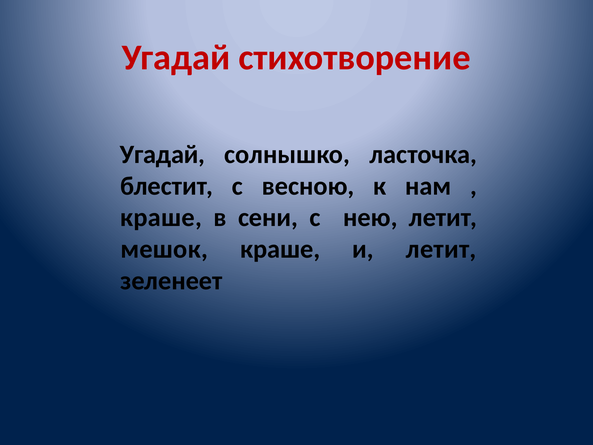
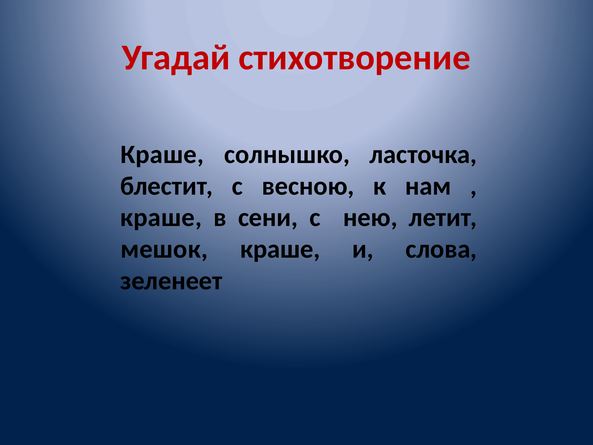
Угадай: Угадай -> Краше (162, 154)
и летит: летит -> слова (441, 249)
